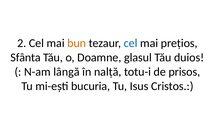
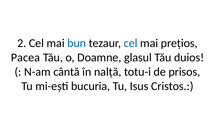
bun colour: orange -> blue (77, 43)
Sfânta: Sfânta -> Pacea (25, 57)
lângă: lângă -> cântă (67, 72)
